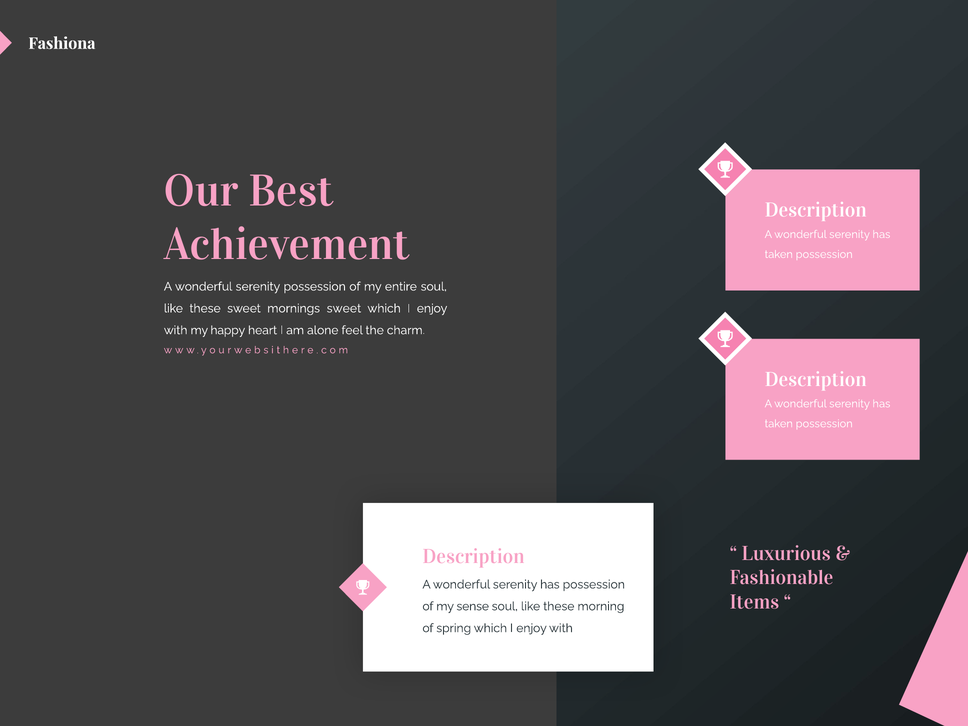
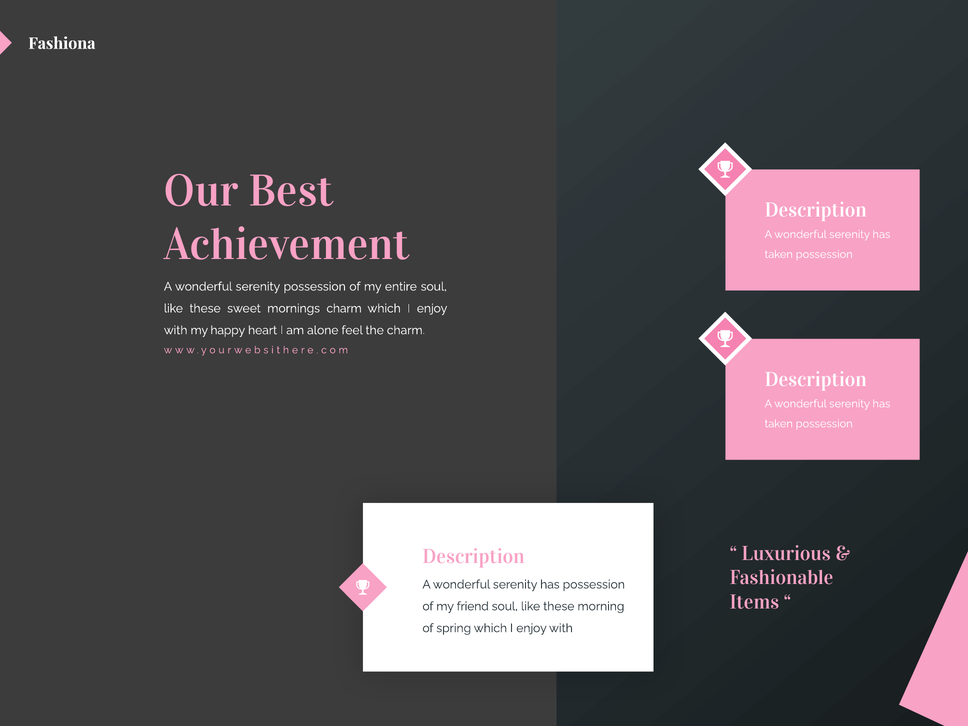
mornings sweet: sweet -> charm (344, 308)
sense: sense -> friend (473, 606)
